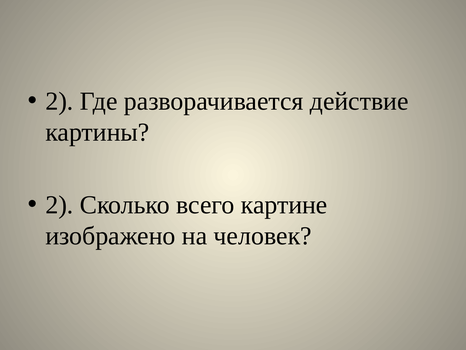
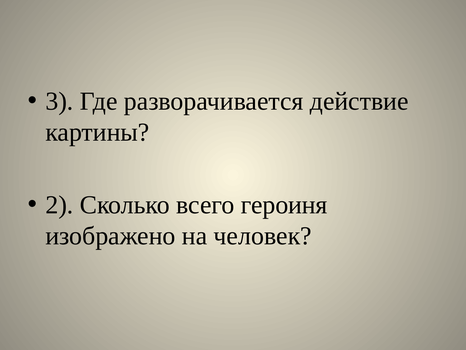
2: 2 -> 3 (59, 101)
картине: картине -> героиня (284, 205)
